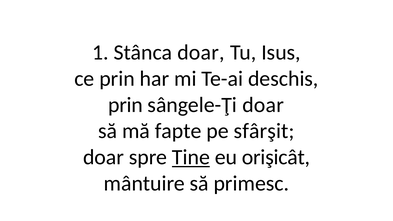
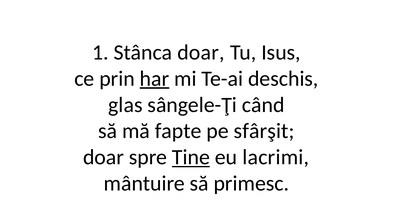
har underline: none -> present (154, 79)
prin: prin -> glas (125, 105)
sângele-Ţi doar: doar -> când (263, 105)
orişicât: orişicât -> lacrimi (276, 157)
